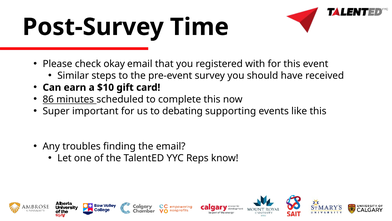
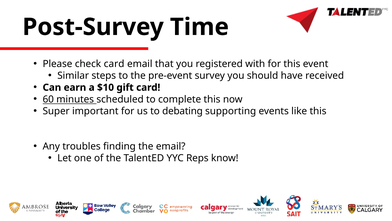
check okay: okay -> card (114, 64)
86: 86 -> 60 (48, 99)
